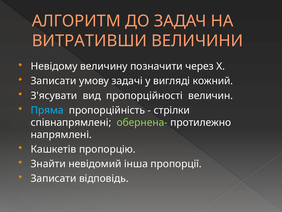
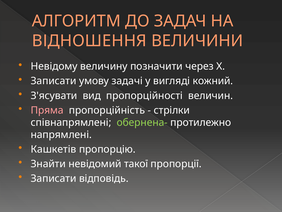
ВИТРАТИВШИ: ВИТРАТИВШИ -> ВІДНОШЕННЯ (89, 41)
Пряма colour: light blue -> pink (47, 110)
інша: інша -> такої (136, 164)
